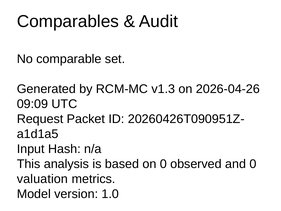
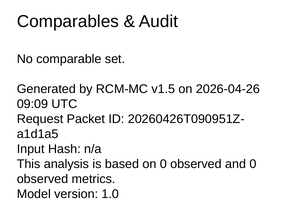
v1.3: v1.3 -> v1.5 (163, 89)
valuation: valuation -> observed (42, 179)
